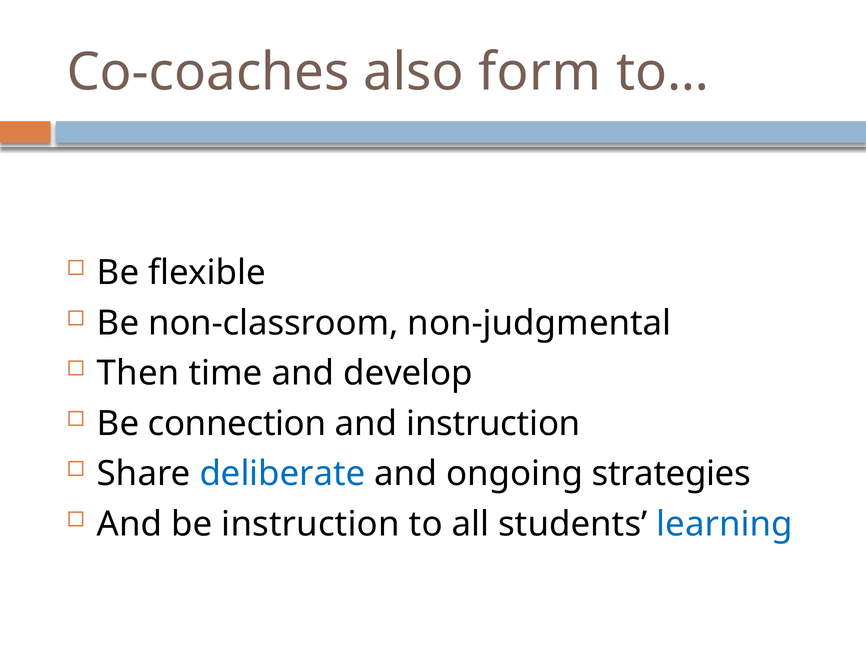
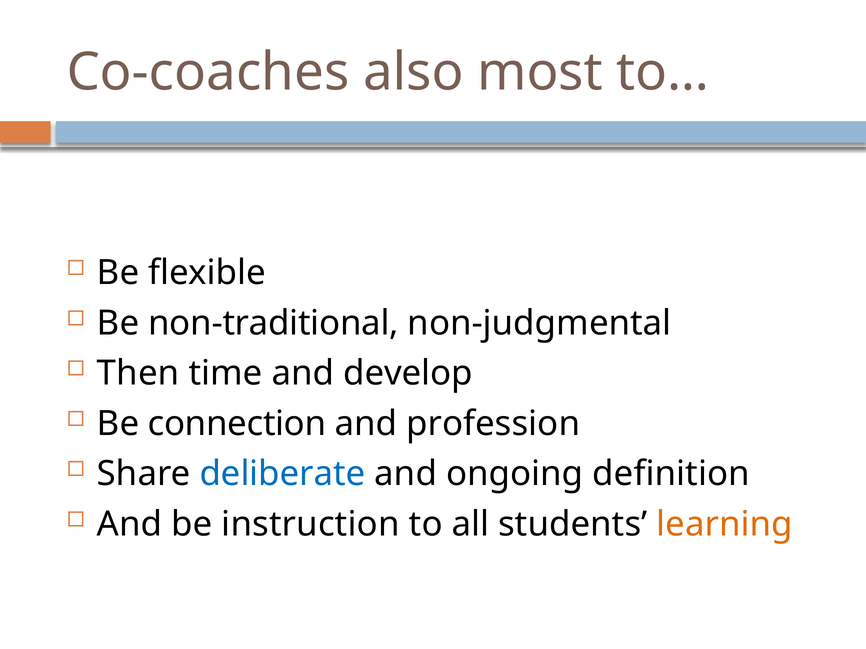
form: form -> most (540, 72)
non-classroom: non-classroom -> non-traditional (273, 323)
and instruction: instruction -> profession (493, 424)
strategies: strategies -> definition (671, 474)
learning colour: blue -> orange (725, 524)
